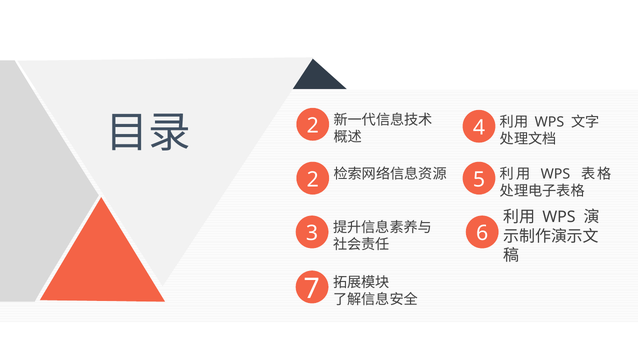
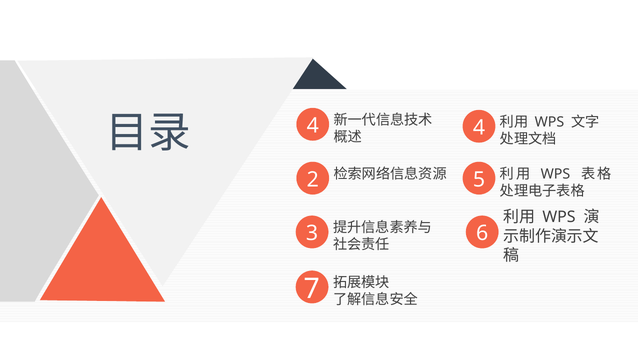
2: 2 -> 4 (313, 126)
